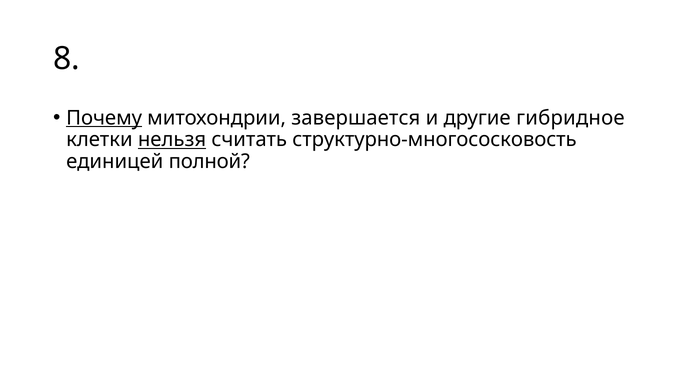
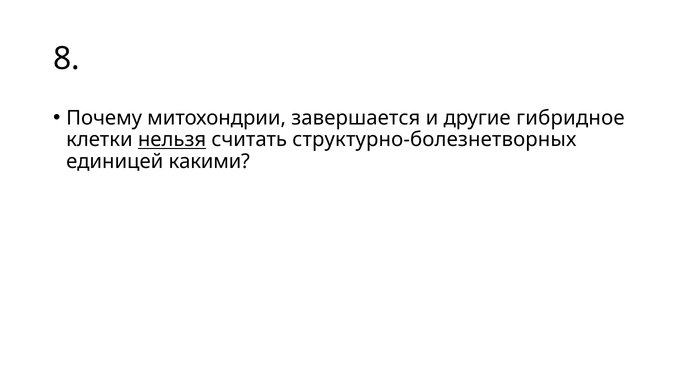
Почему underline: present -> none (104, 118)
структурно-многососковость: структурно-многососковость -> структурно-болезнетворных (434, 140)
полной: полной -> какими (209, 162)
